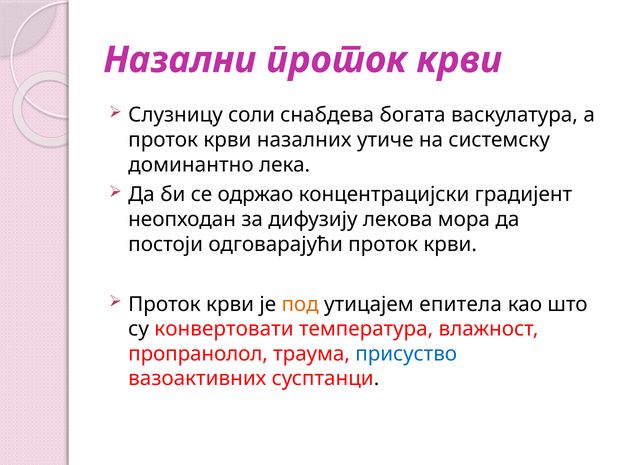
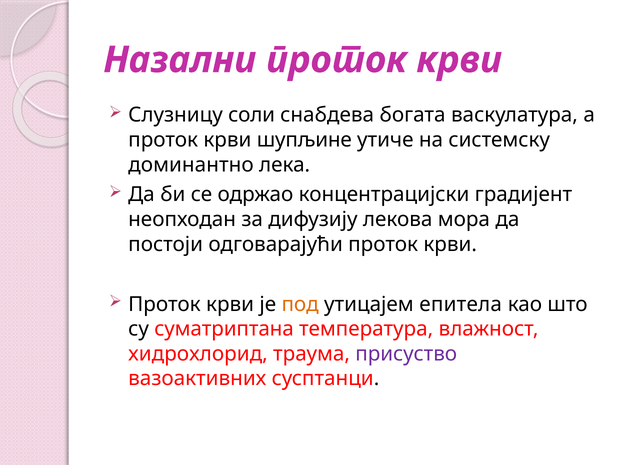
назалних: назалних -> шупљине (304, 140)
конвертовати: конвертовати -> суматриптана (224, 329)
пропранолол: пропранолол -> хидрохлорид (198, 354)
присуство colour: blue -> purple (406, 354)
